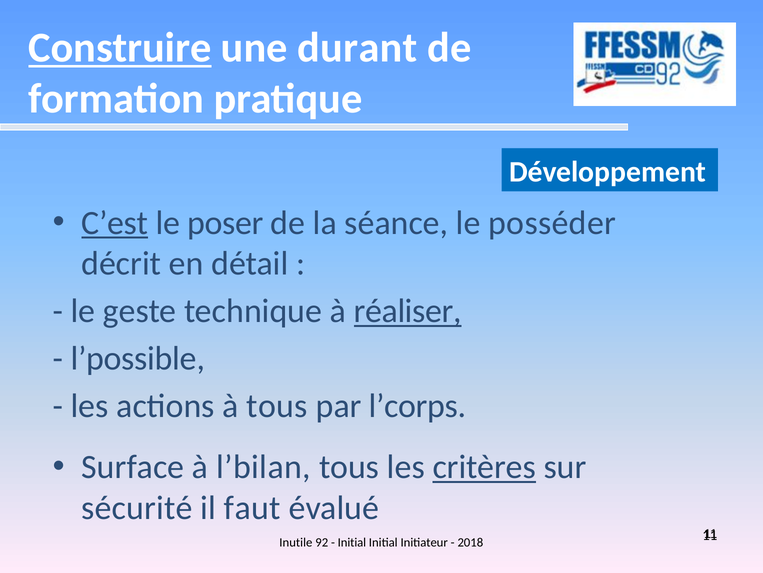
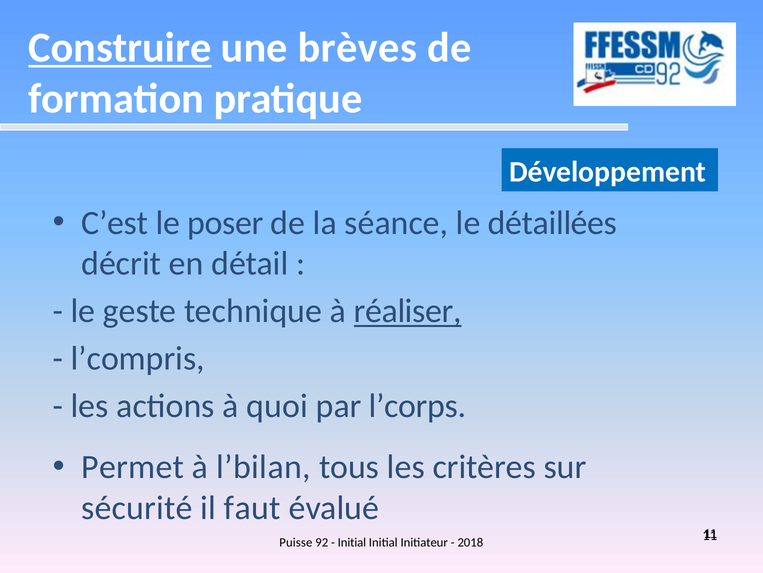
durant: durant -> brèves (357, 48)
C’est underline: present -> none (115, 223)
posséder: posséder -> détaillées (553, 223)
l’possible: l’possible -> l’compris (138, 358)
à tous: tous -> quoi (277, 406)
Surface: Surface -> Permet (133, 467)
critères underline: present -> none (484, 467)
Inutile: Inutile -> Puisse (296, 542)
